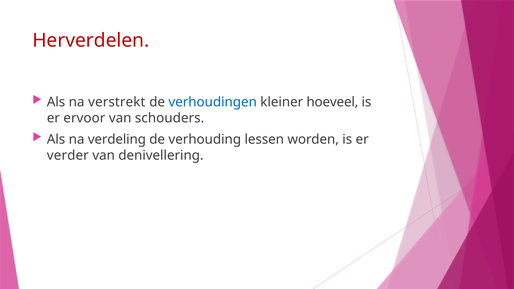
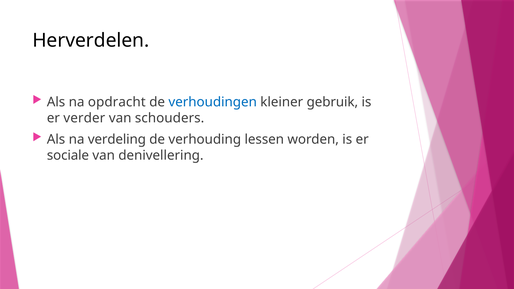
Herverdelen colour: red -> black (91, 41)
verstrekt: verstrekt -> opdracht (117, 102)
hoeveel: hoeveel -> gebruik (332, 102)
ervoor: ervoor -> verder (84, 118)
verder: verder -> sociale (68, 155)
